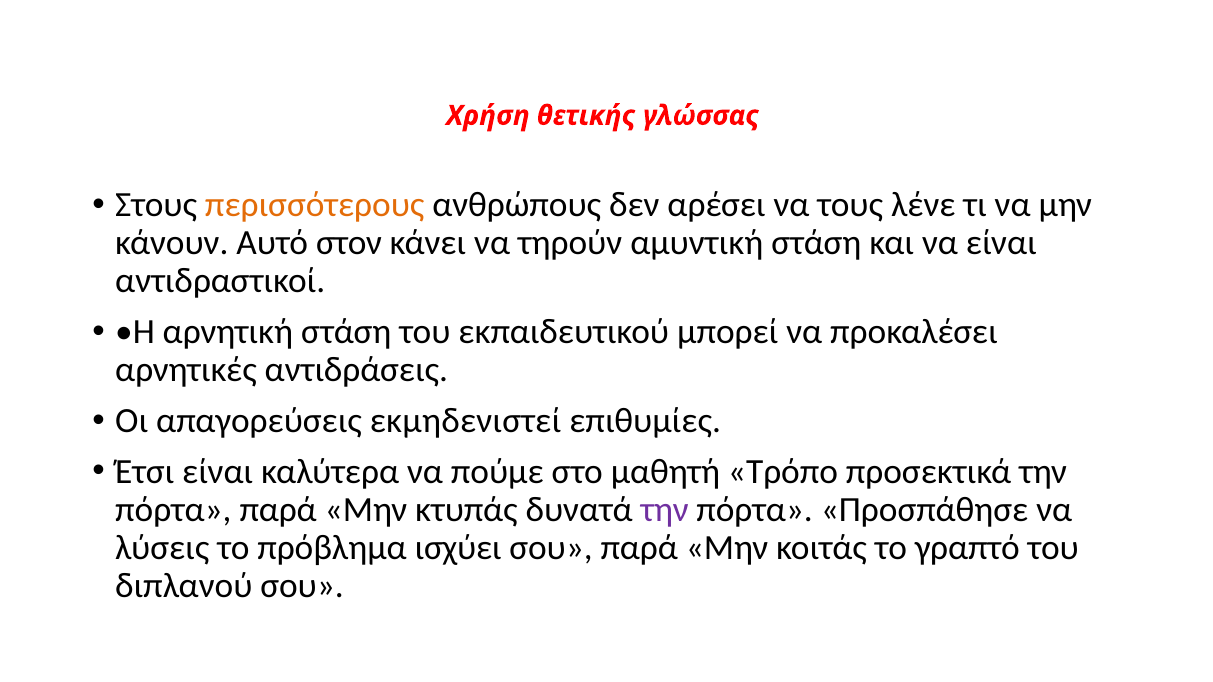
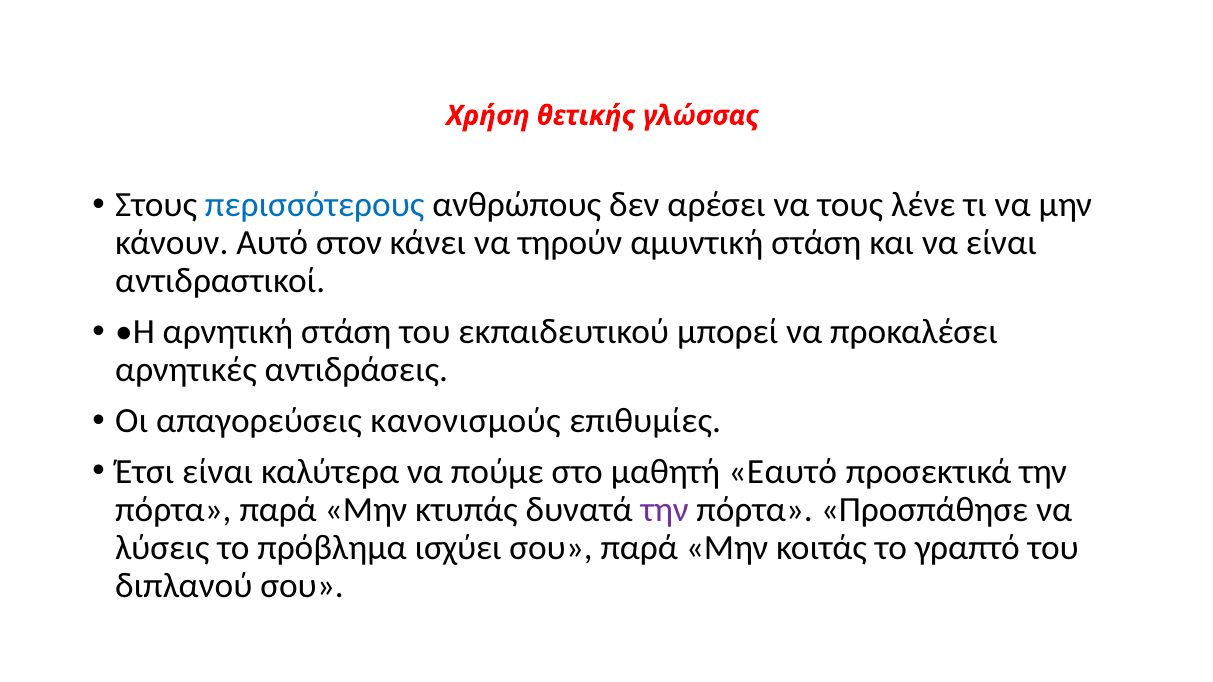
περισσότερους colour: orange -> blue (315, 205)
εκμηδενιστεί: εκμηδενιστεί -> κανονισμούς (465, 421)
Τρόπο: Τρόπο -> Εαυτό (783, 472)
